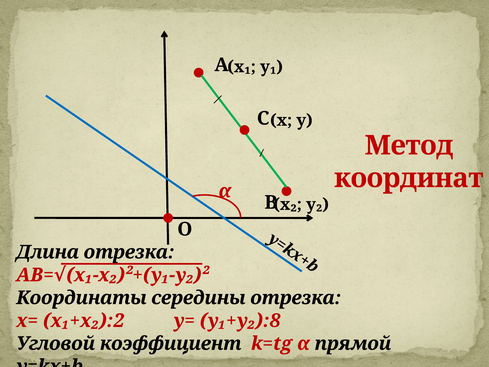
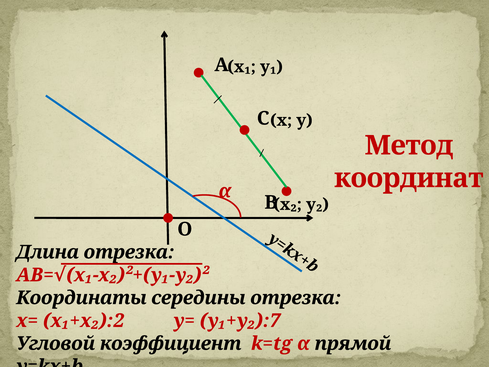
у₁+у₂):8: у₁+у₂):8 -> у₁+у₂):7 (240, 320)
